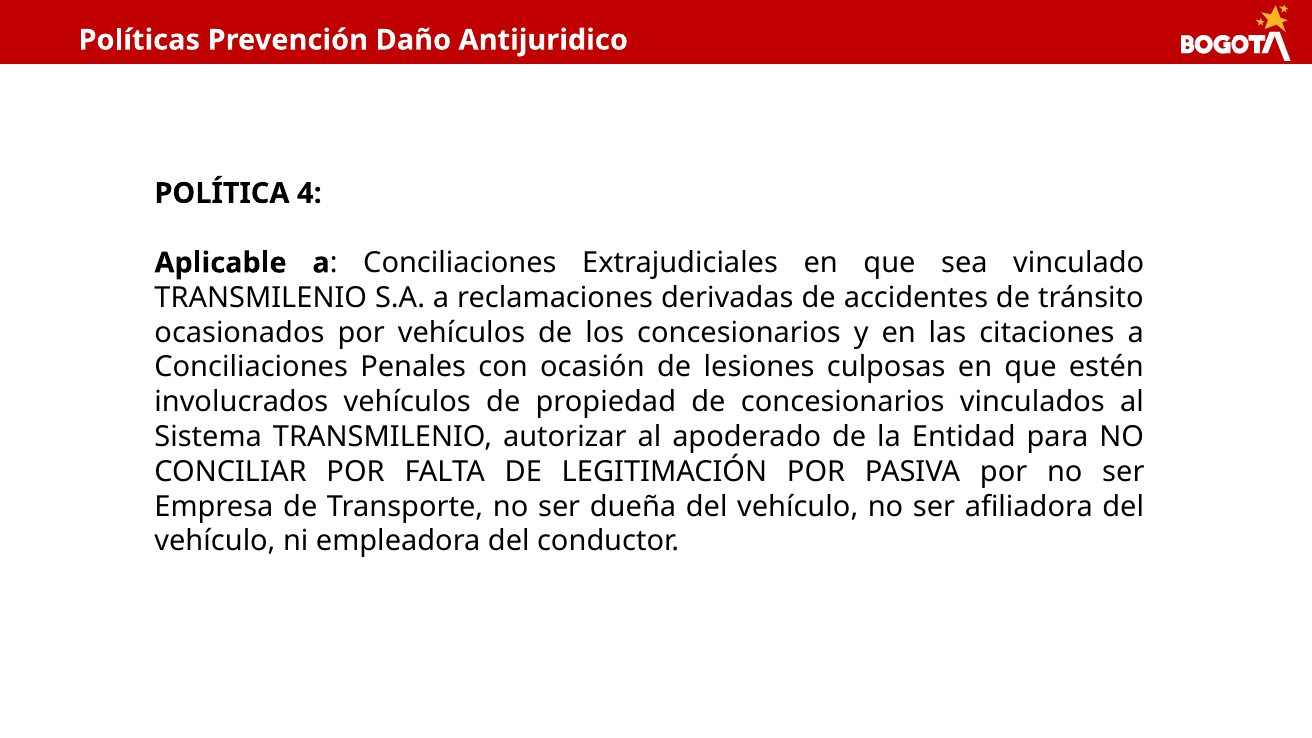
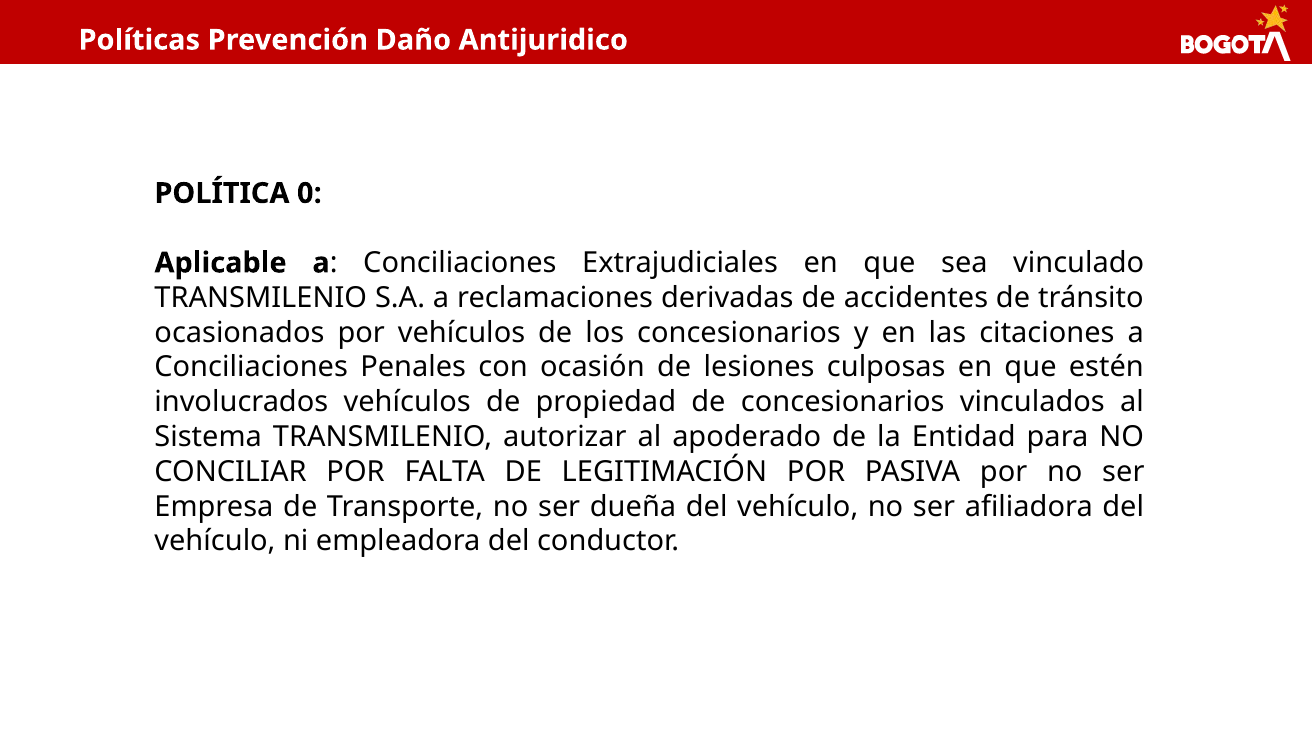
4: 4 -> 0 (309, 193)
